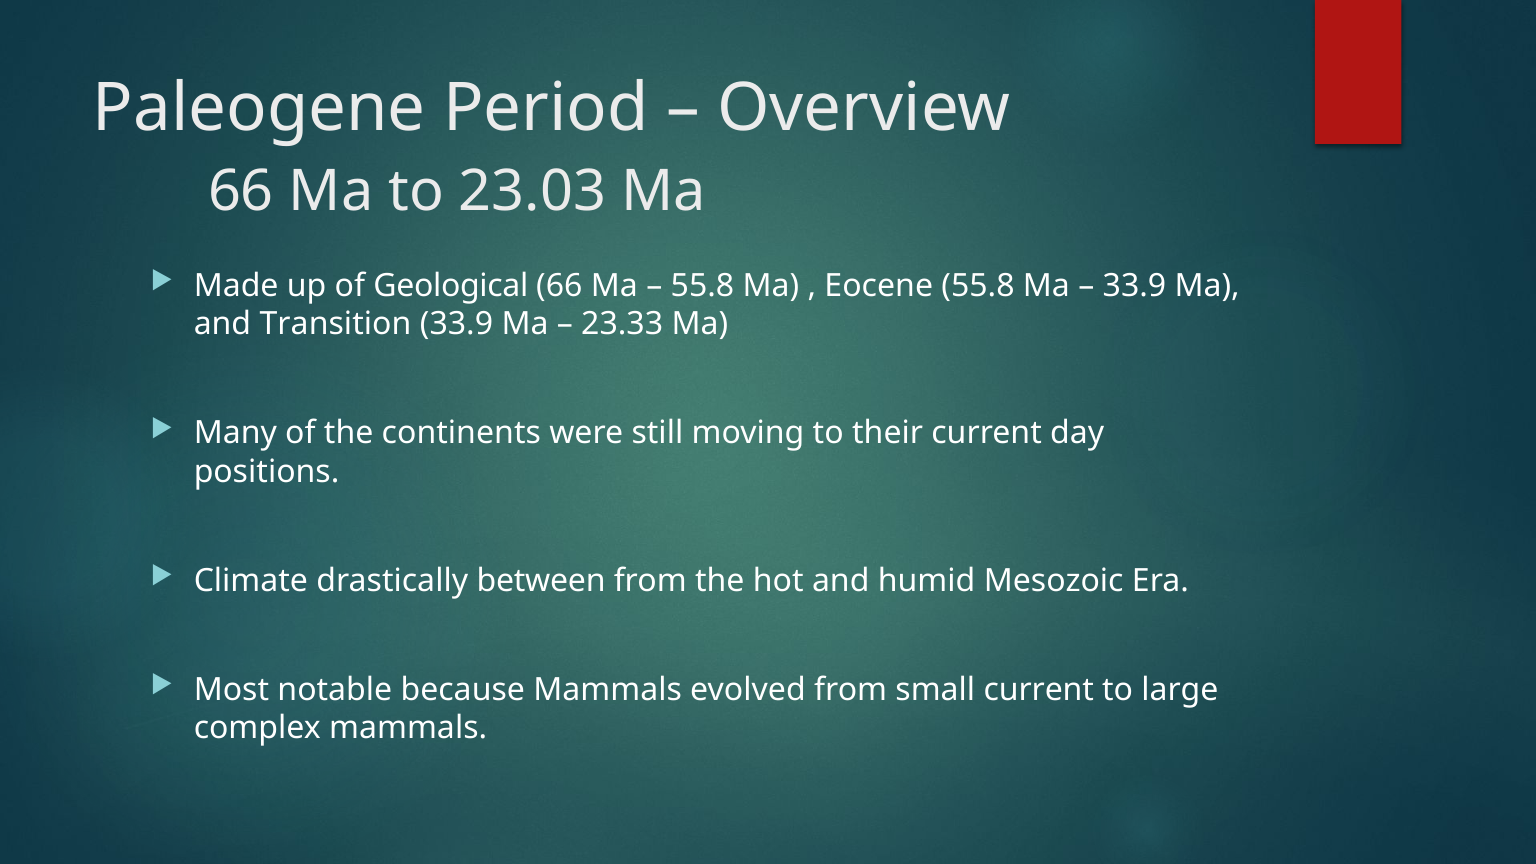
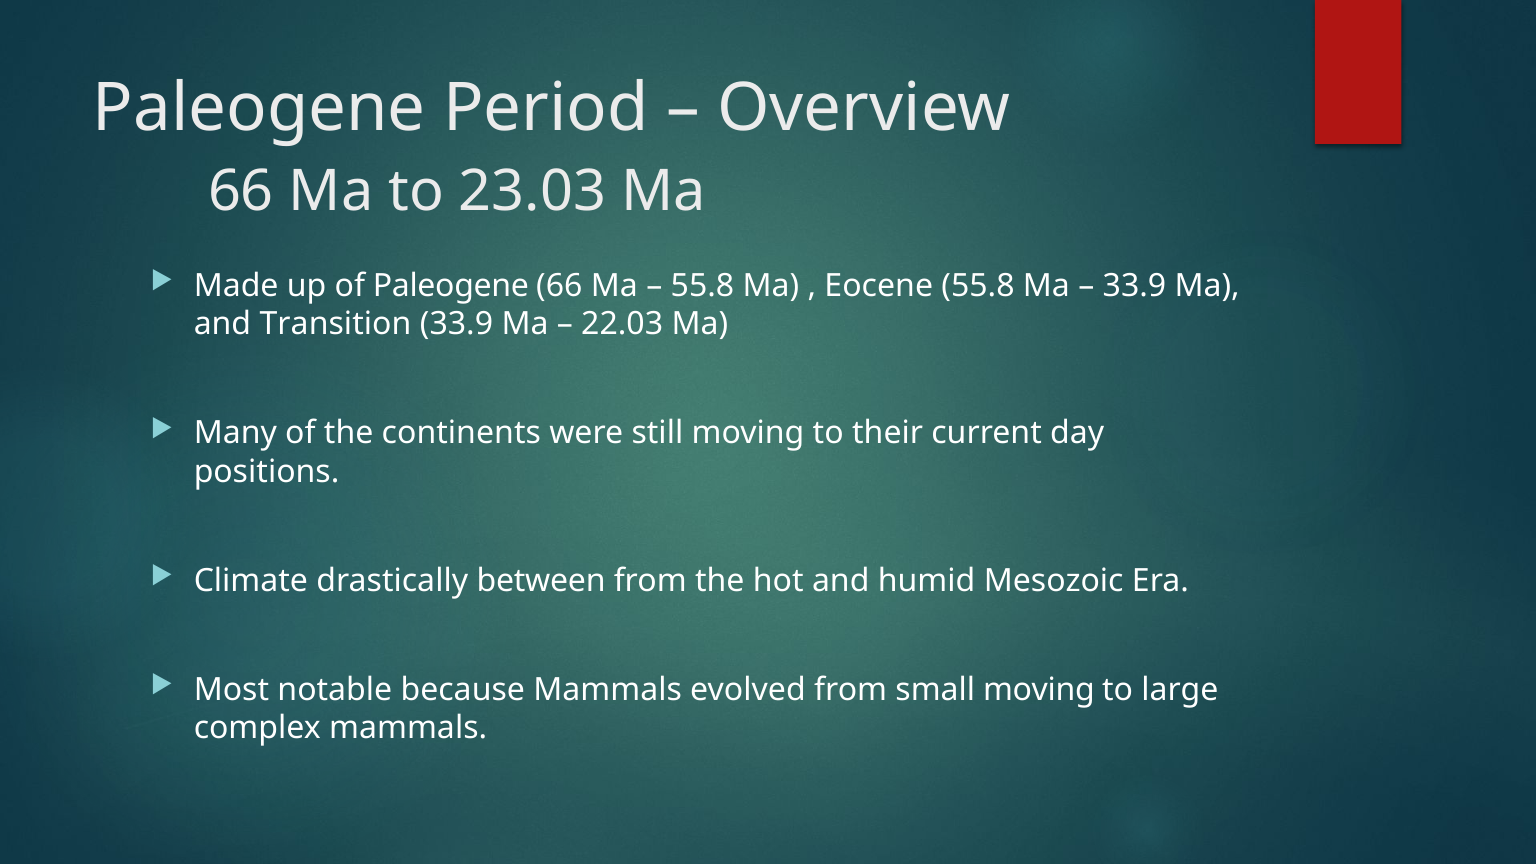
of Geological: Geological -> Paleogene (451, 286)
23.33: 23.33 -> 22.03 (622, 324)
small current: current -> moving (1039, 690)
